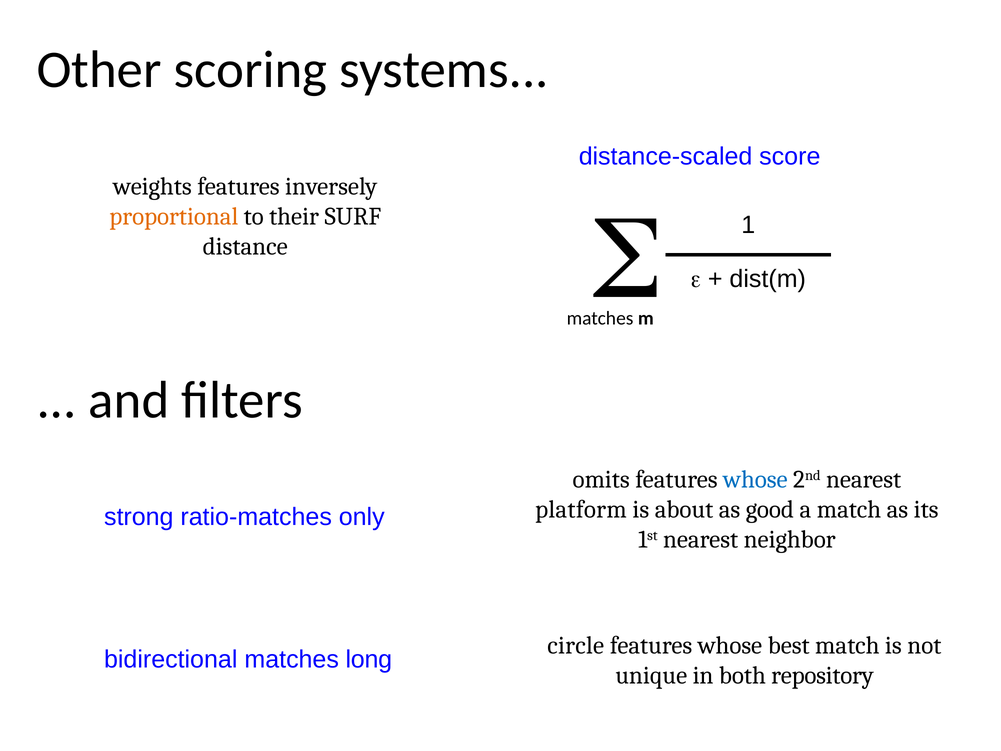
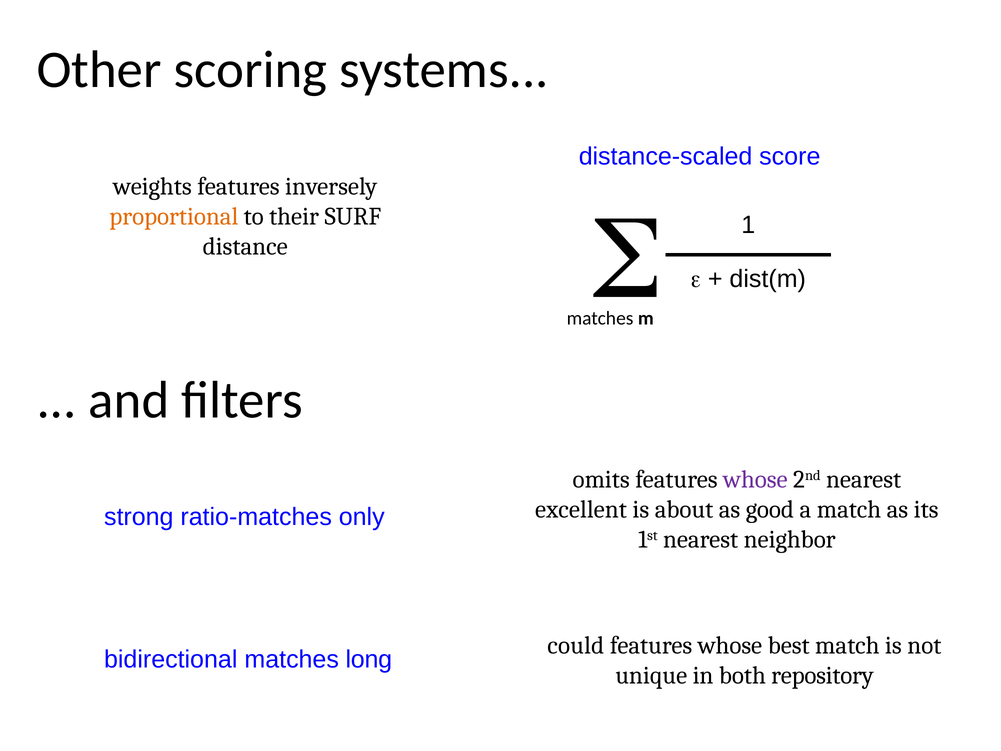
whose colour: blue -> purple (755, 479)
platform: platform -> excellent (581, 509)
circle: circle -> could (576, 645)
